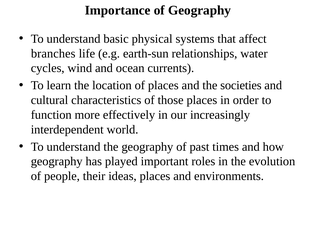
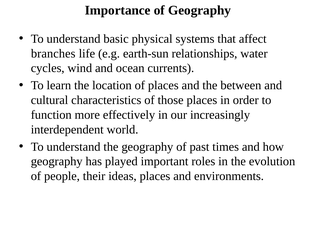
societies: societies -> between (241, 85)
